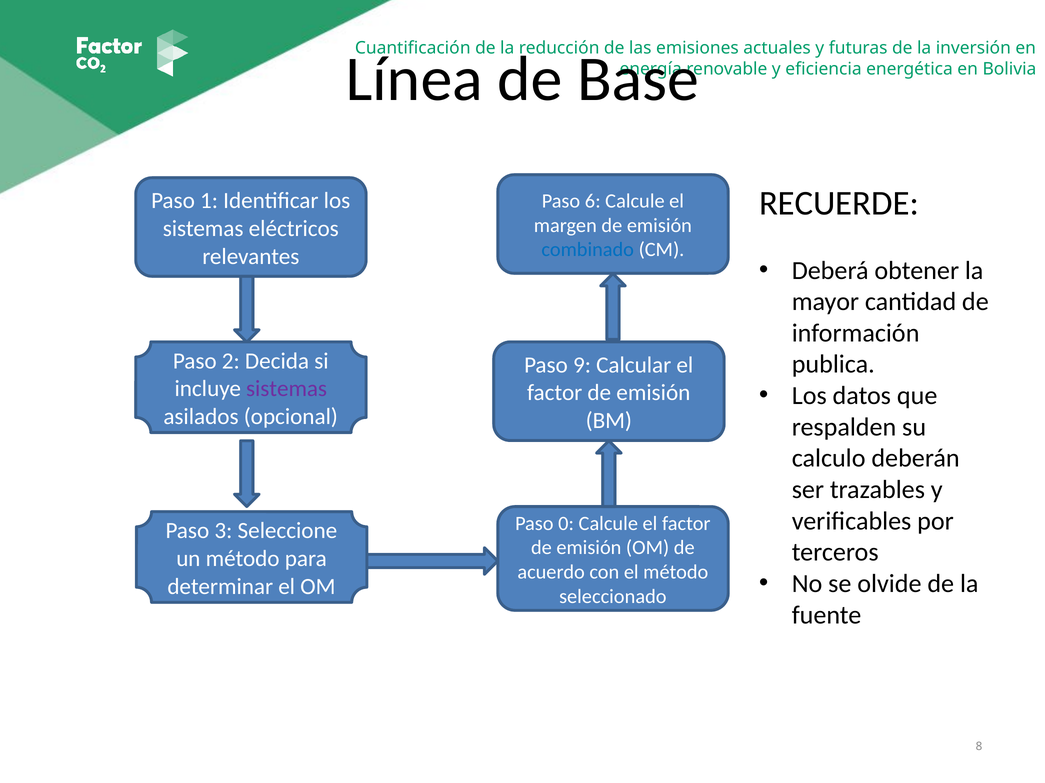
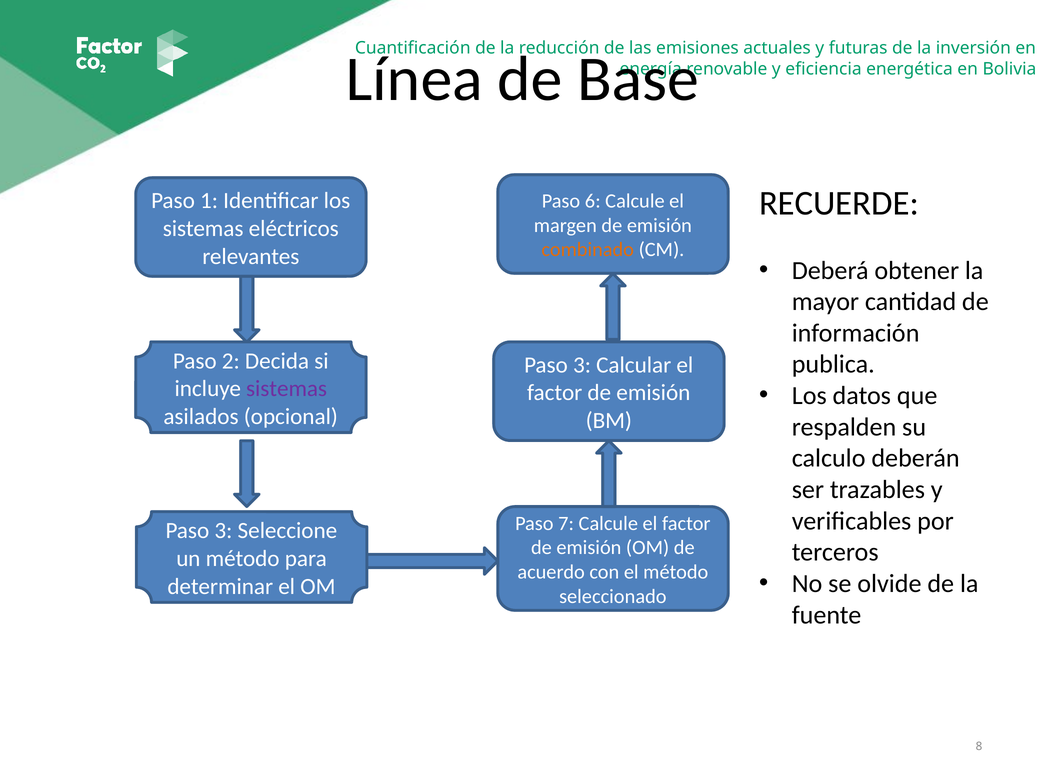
combinado colour: blue -> orange (588, 250)
9: 9 -> 3 (582, 365)
0: 0 -> 7 (566, 524)
